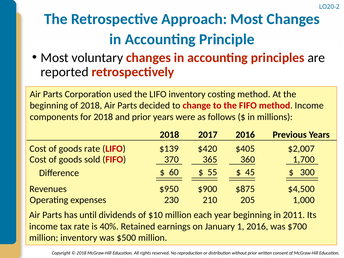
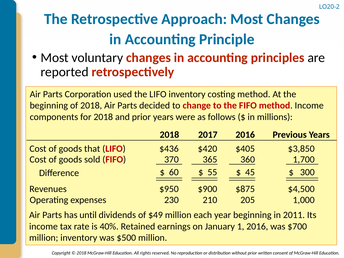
goods rate: rate -> that (92, 149)
$139: $139 -> $436 (169, 149)
$2,007: $2,007 -> $3,850 (301, 149)
$10: $10 -> $49 (156, 215)
